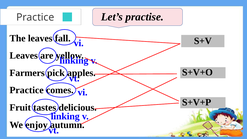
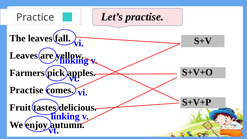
Practice: Practice -> Practise (27, 90)
